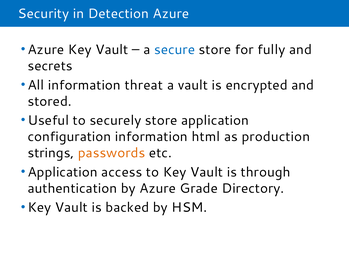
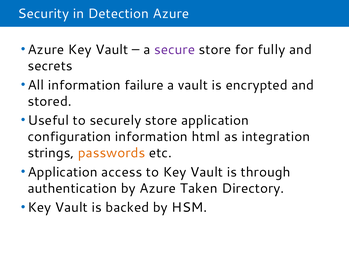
secure colour: blue -> purple (175, 50)
threat: threat -> failure (144, 85)
production: production -> integration (276, 137)
Grade: Grade -> Taken (199, 189)
